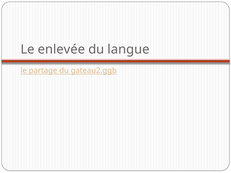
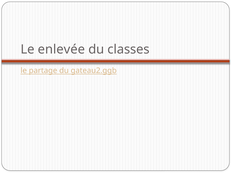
langue: langue -> classes (129, 49)
